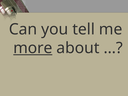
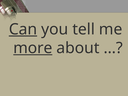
Can underline: none -> present (23, 29)
